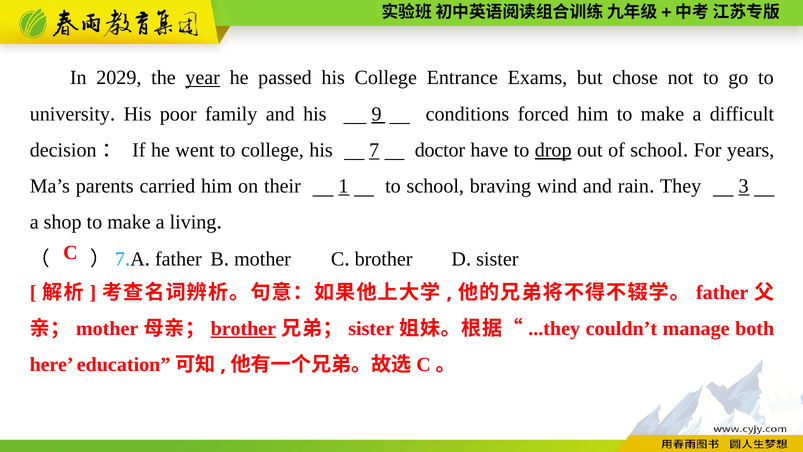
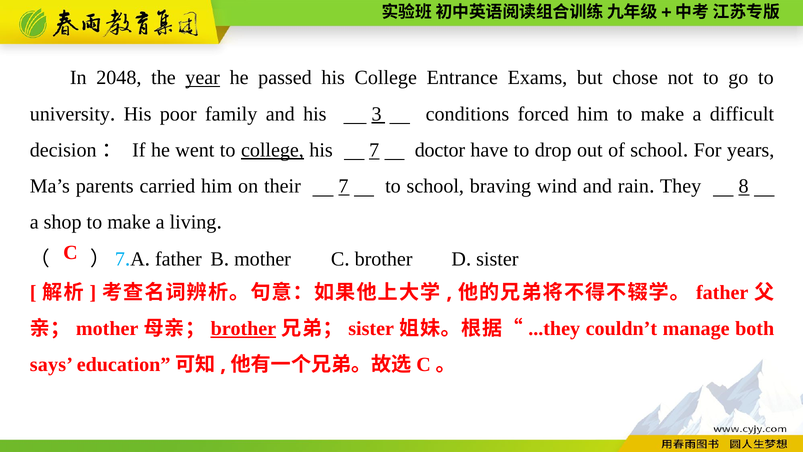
2029: 2029 -> 2048 (119, 78)
9: 9 -> 3 (377, 114)
college underline: none -> present (272, 150)
drop underline: present -> none (553, 150)
their 1: 1 -> 7 (343, 186)
3: 3 -> 8 (744, 186)
here: here -> says (51, 365)
